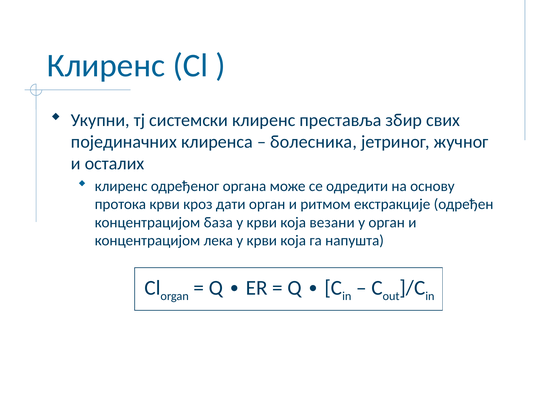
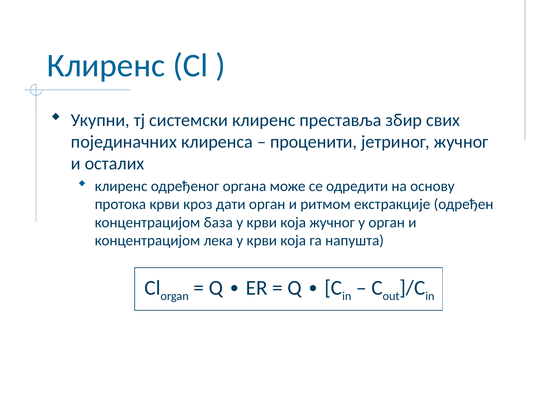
болесника: болесника -> проценити (314, 142)
која везани: везани -> жучног (332, 223)
